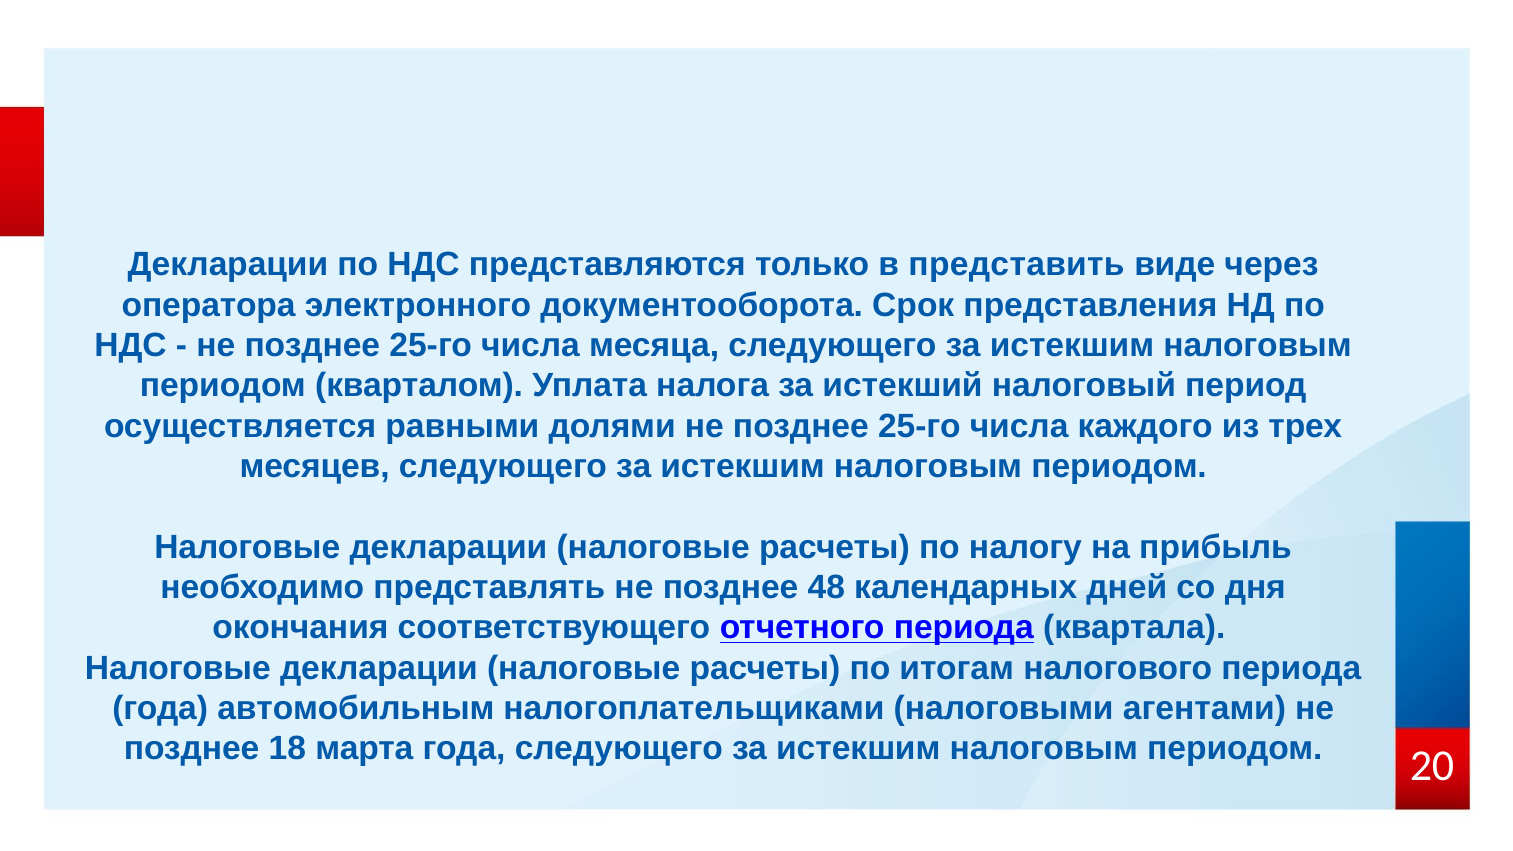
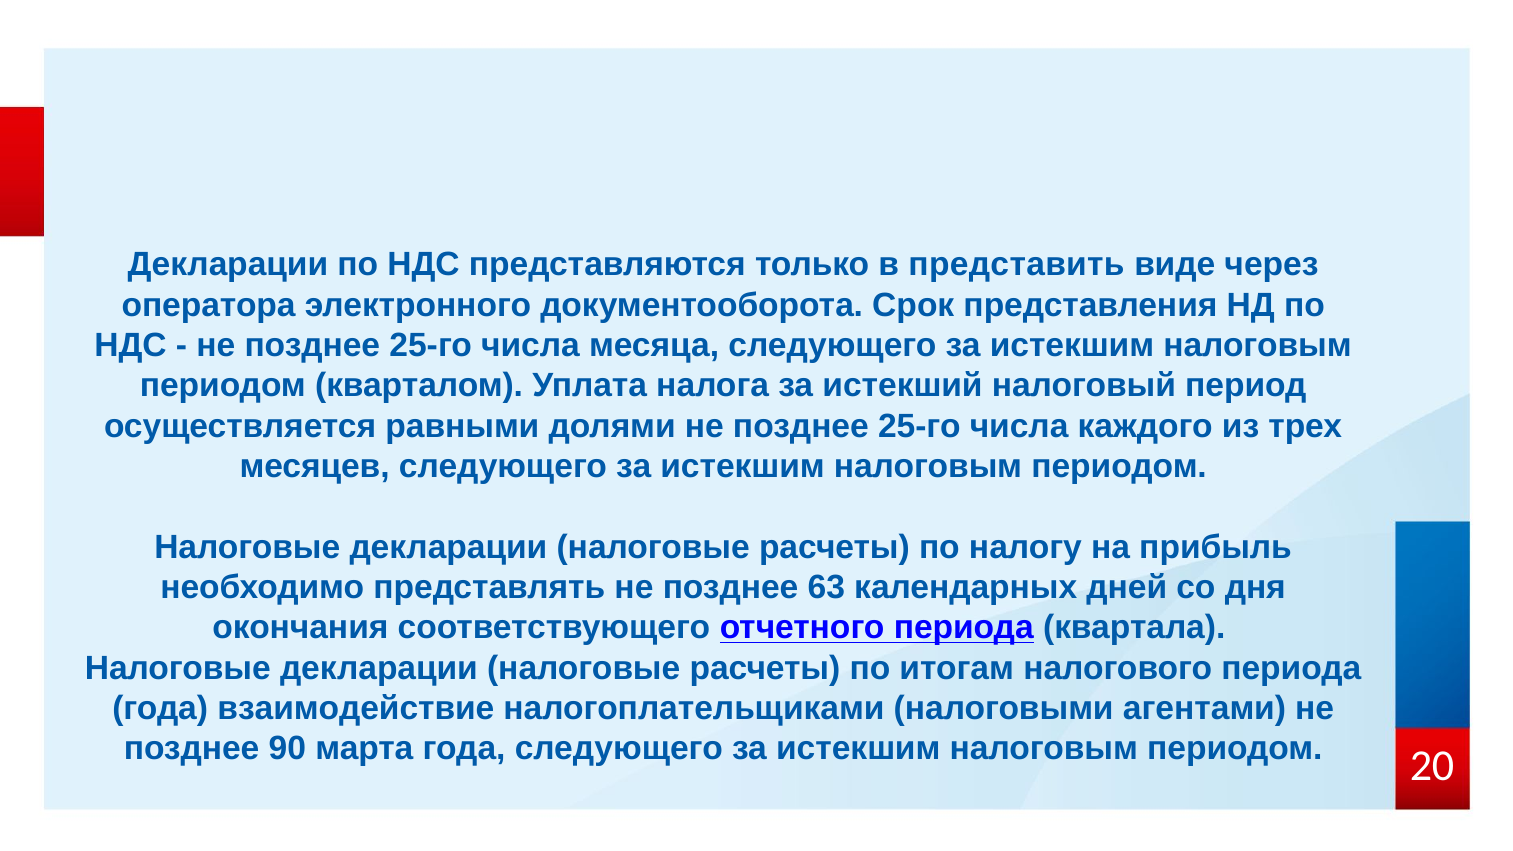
48: 48 -> 63 (826, 587)
автомобильным: автомобильным -> взаимодействие (356, 708)
18: 18 -> 90 (287, 749)
